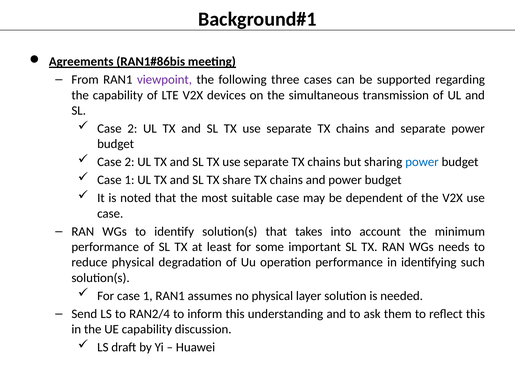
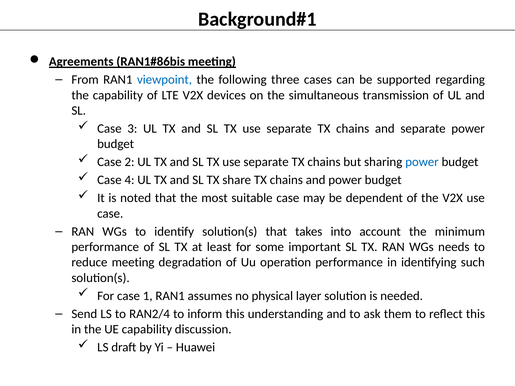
viewpoint colour: purple -> blue (164, 80)
2: 2 -> 3 (132, 129)
1: 1 -> 4 (129, 180)
reduce physical: physical -> meeting (133, 263)
